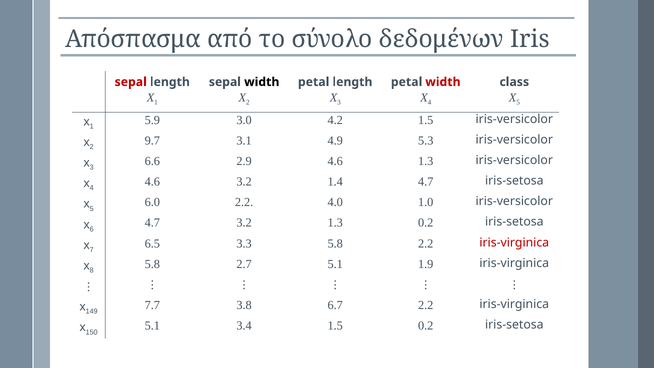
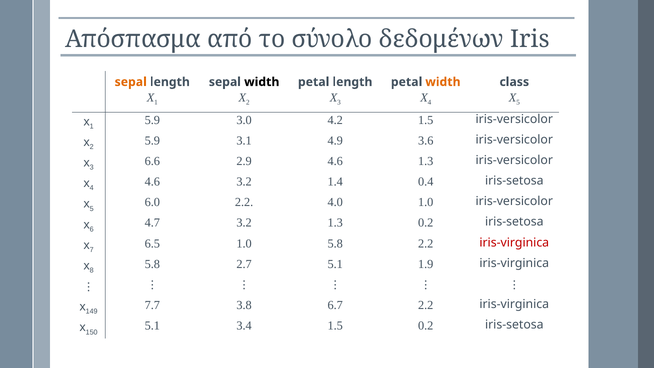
sepal colour: red -> orange (131, 82)
width colour: red -> orange (443, 82)
9.7: 9.7 -> 5.9 (152, 141)
5.3: 5.3 -> 3.6 (426, 141)
1.4 4.7: 4.7 -> 0.4 (426, 182)
6.5 3.3: 3.3 -> 1.0 (244, 243)
